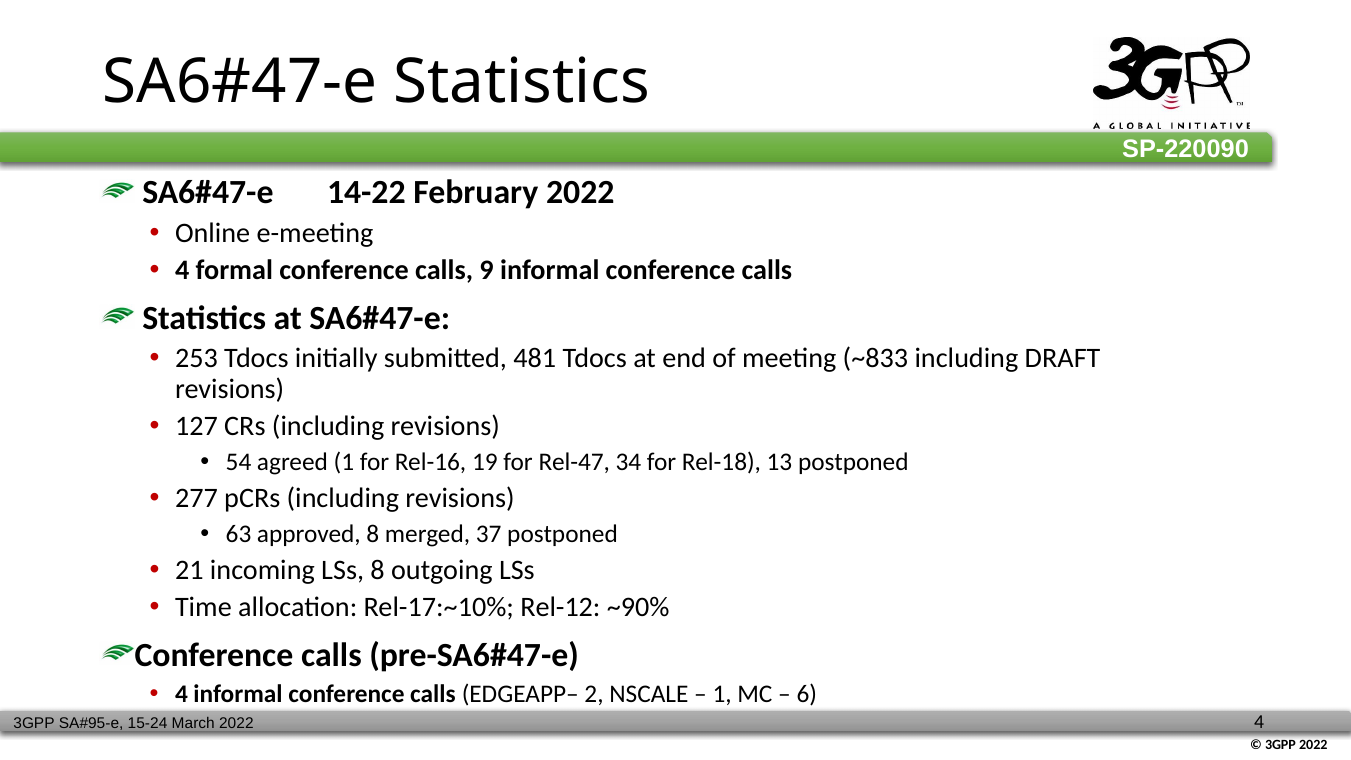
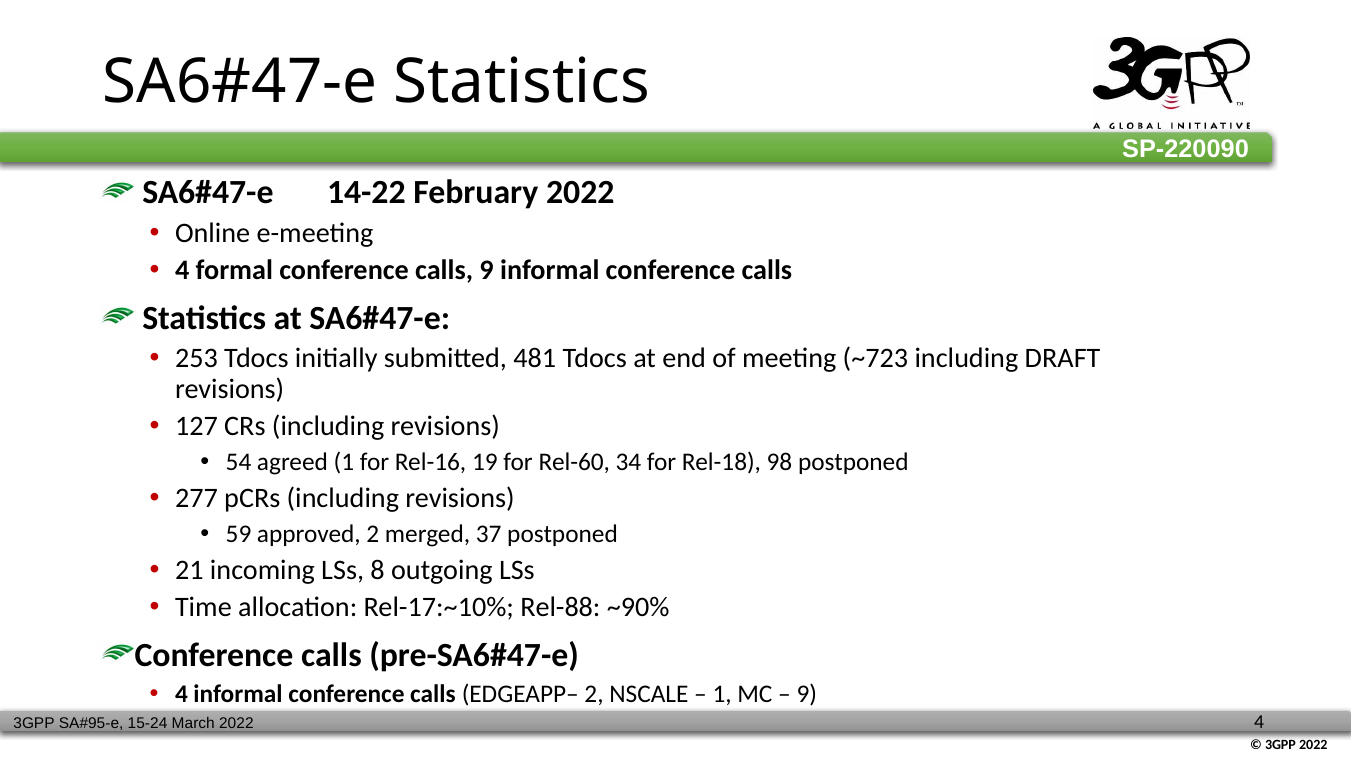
~833: ~833 -> ~723 (875, 359)
Rel-47: Rel-47 -> Rel-60 (574, 462)
13: 13 -> 98 (779, 462)
63: 63 -> 59 (239, 534)
approved 8: 8 -> 2 (373, 534)
Rel-12: Rel-12 -> Rel-88 (560, 607)
6: 6 -> 9 (807, 694)
